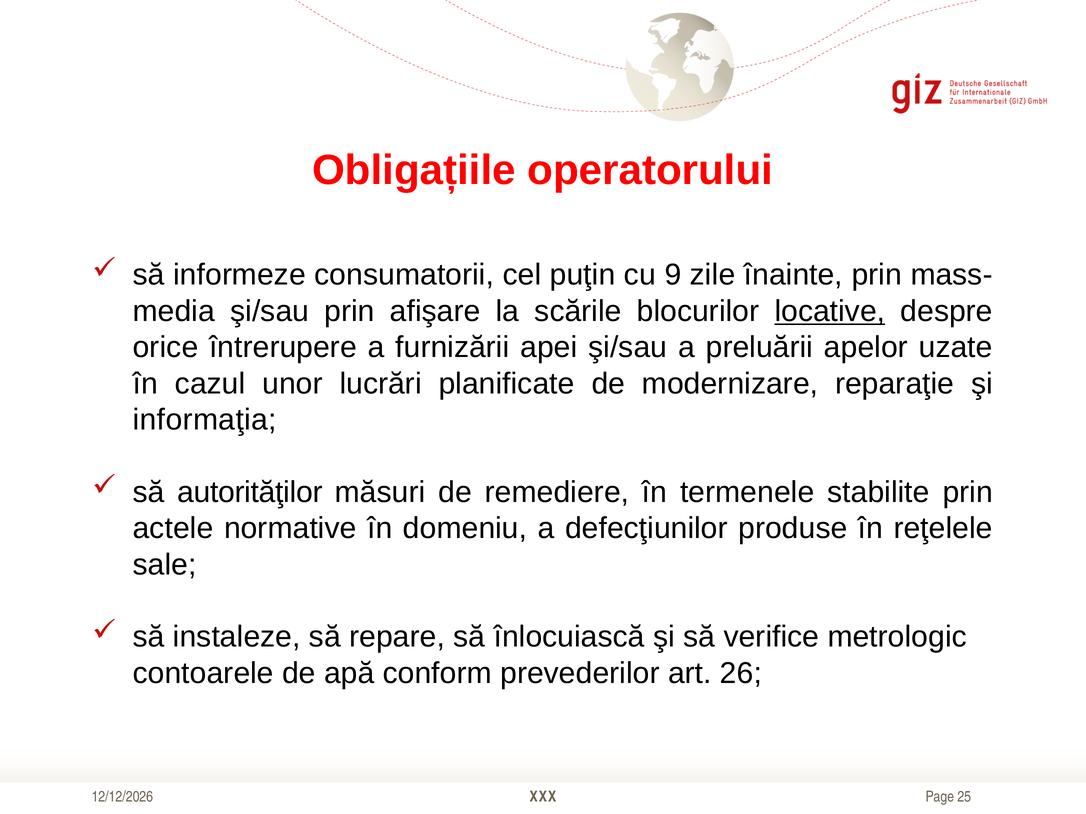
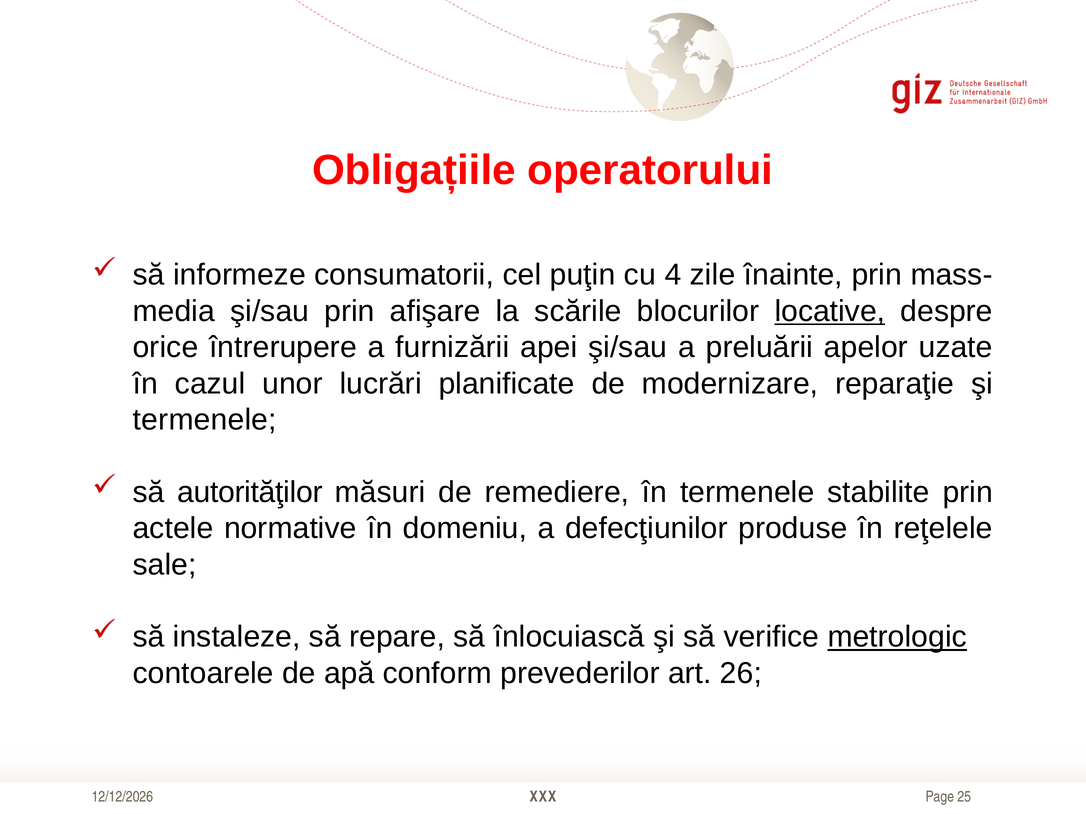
9: 9 -> 4 (673, 275)
informaţia: informaţia -> termenele (205, 420)
metrologic underline: none -> present (897, 637)
